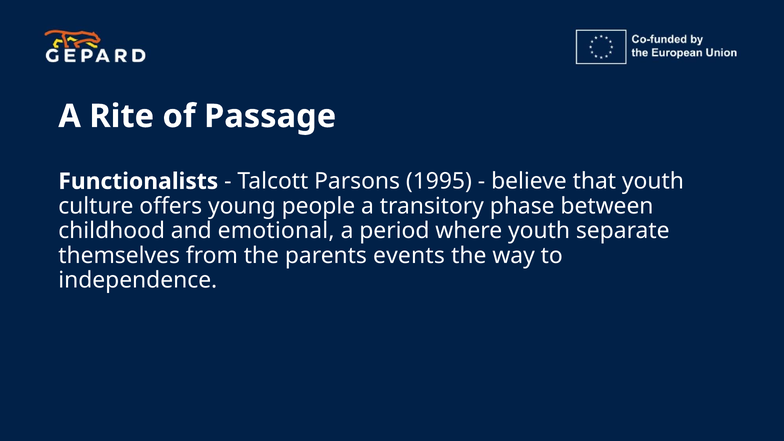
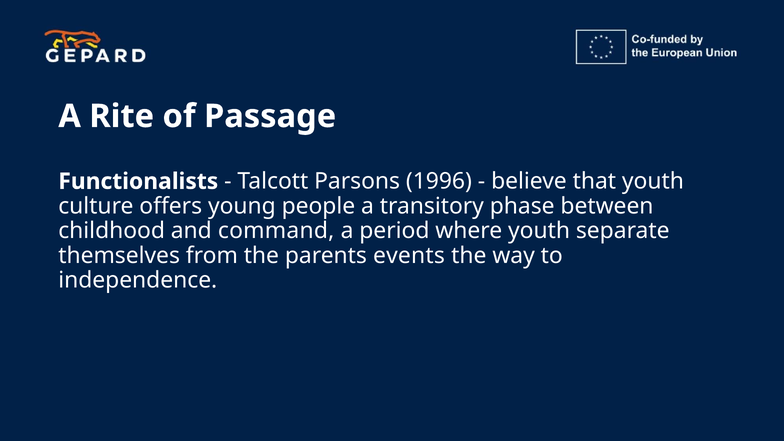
1995: 1995 -> 1996 (439, 181)
emotional: emotional -> command (276, 231)
